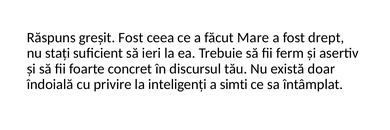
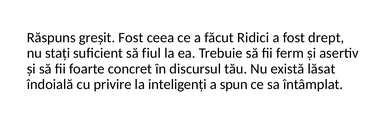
Mare: Mare -> Ridici (253, 38)
ieri: ieri -> fiul (151, 53)
doar: doar -> lăsat (321, 69)
simti: simti -> spun (234, 84)
